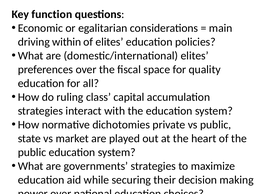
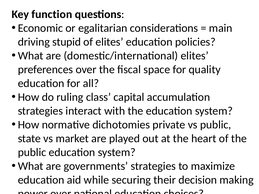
within: within -> stupid (67, 42)
